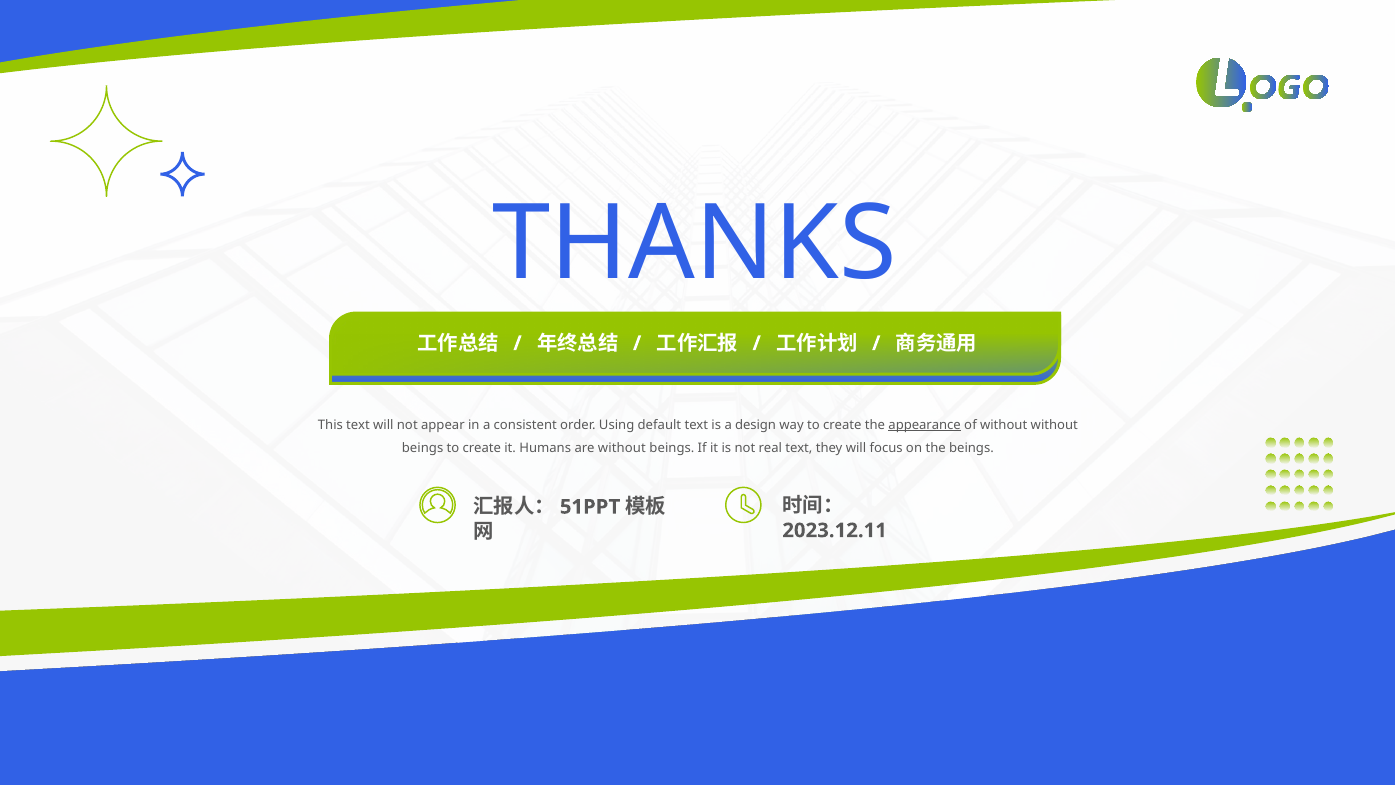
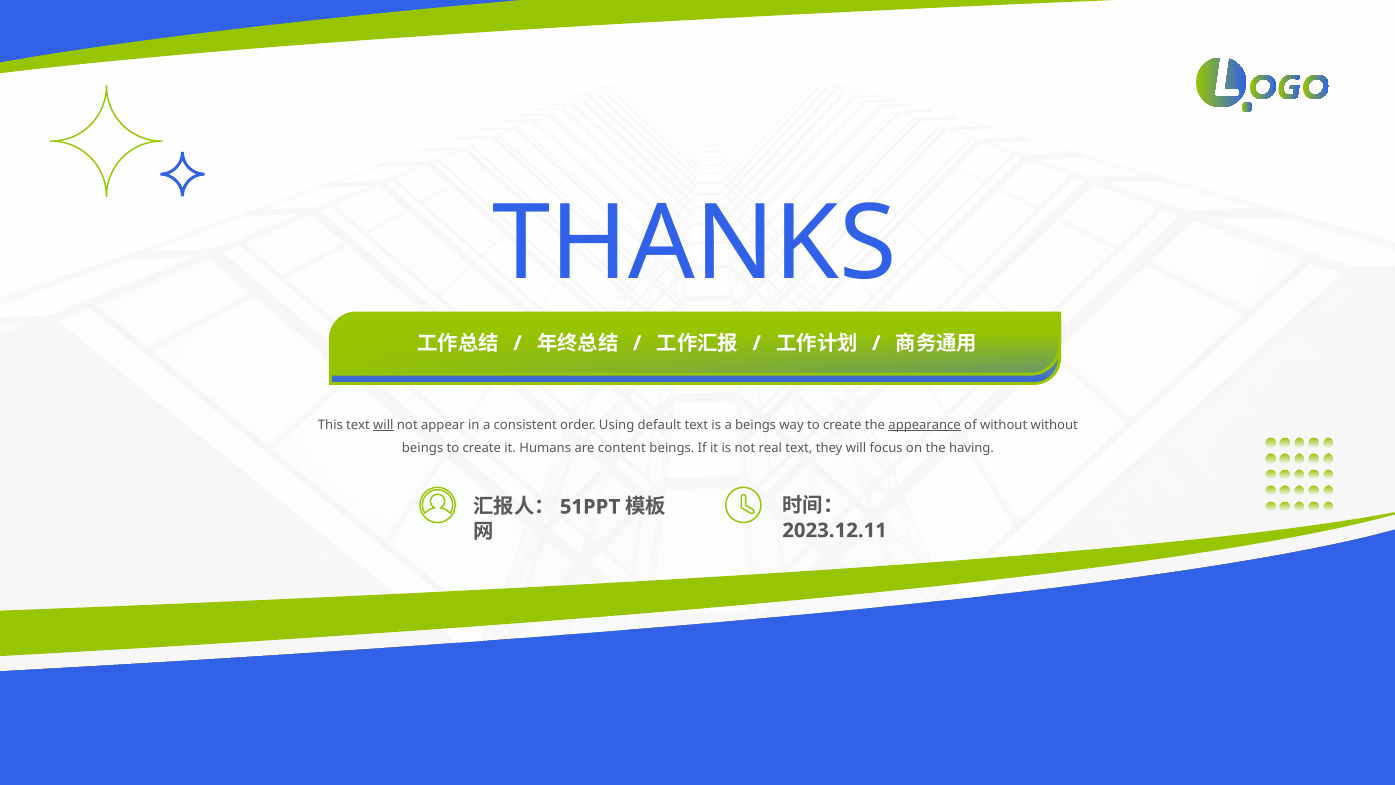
will underline: none -> present (383, 425)
a design: design -> beings (756, 425)
are without: without -> content (622, 448)
the beings: beings -> having (971, 448)
